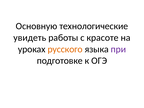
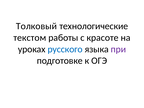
Основную: Основную -> Толковый (36, 26)
увидеть: увидеть -> текстом (30, 38)
русского colour: orange -> blue (65, 49)
